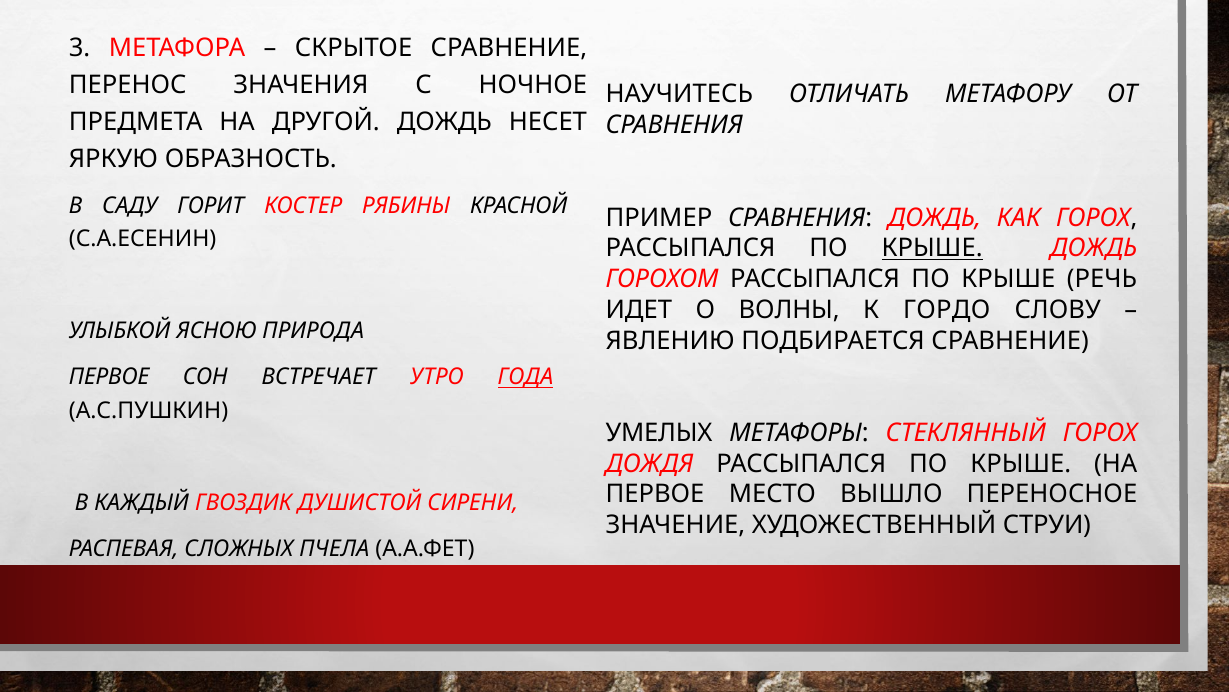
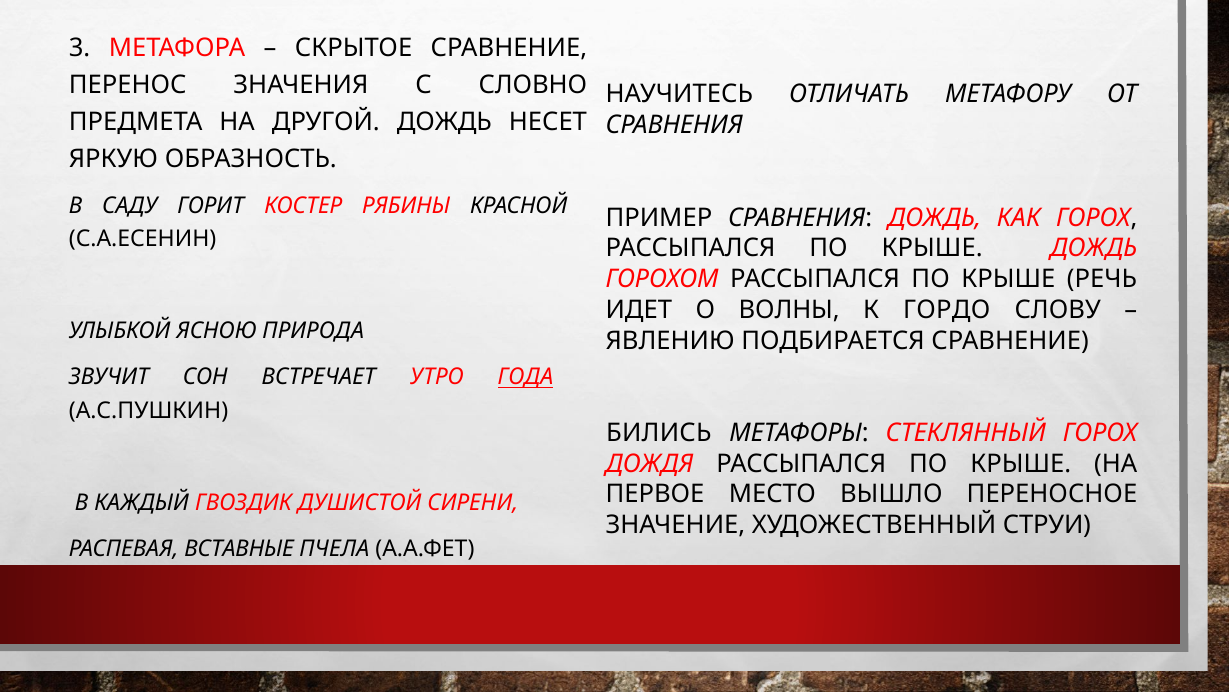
НОЧНОЕ: НОЧНОЕ -> СЛОВНО (533, 85)
КРЫШЕ underline: present -> none (932, 248)
ПЕРВОЕ: ПЕРВОЕ -> ЗВУЧИТ (109, 377)
УМЕЛЫХ: УМЕЛЫХ -> БИЛИСЬ (659, 433)
СЛОЖНЫХ: СЛОЖНЫХ -> ВСТАВНЫЕ (239, 548)
